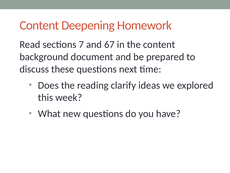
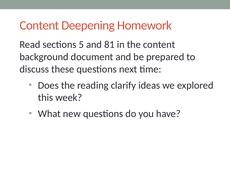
7: 7 -> 5 (81, 44)
67: 67 -> 81 (109, 44)
